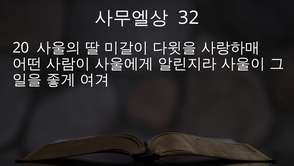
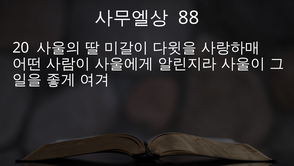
32: 32 -> 88 (189, 18)
